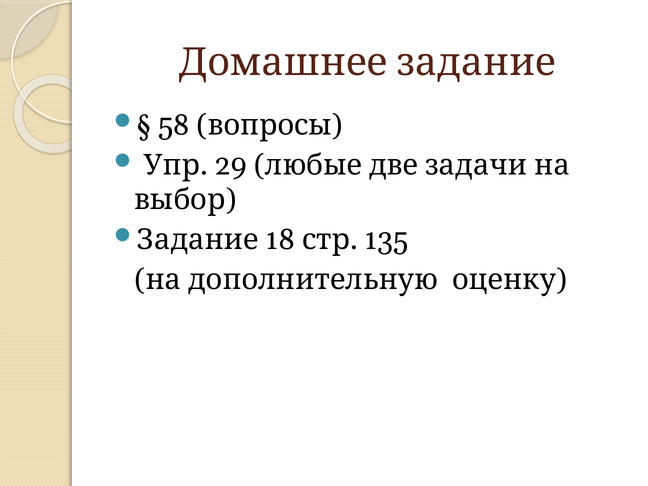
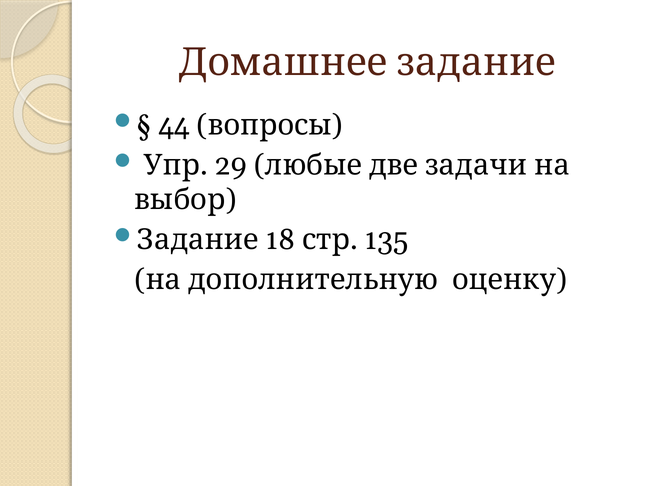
58: 58 -> 44 (174, 125)
